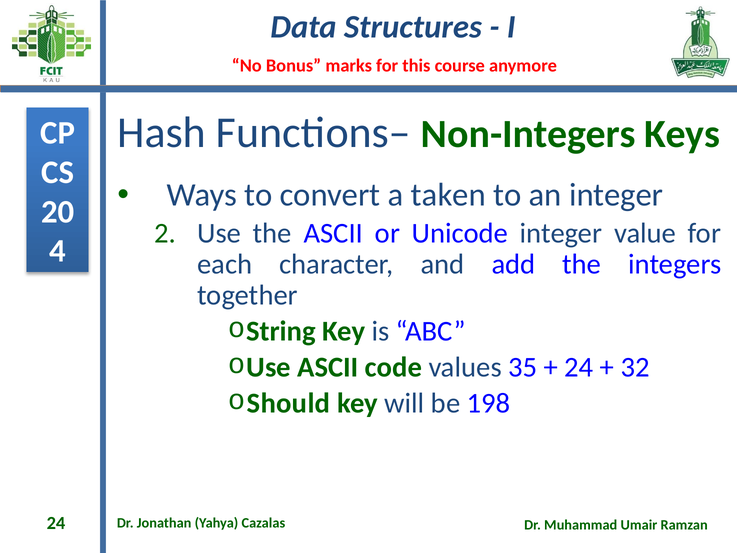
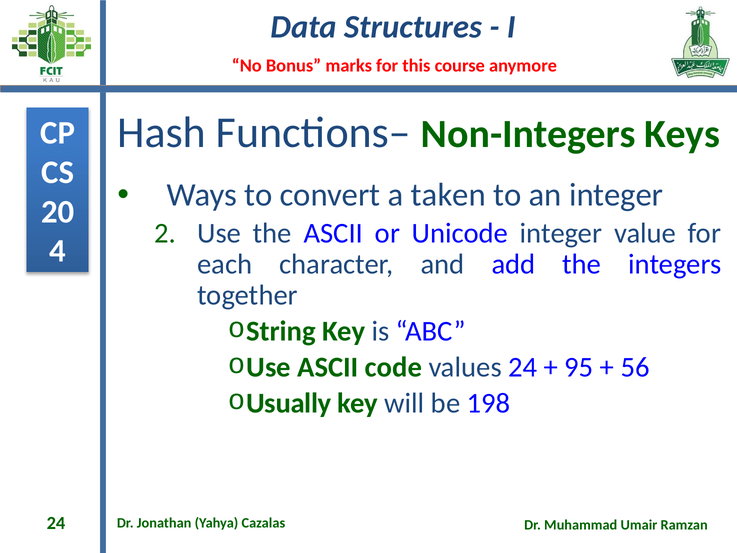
values 35: 35 -> 24 (523, 367)
24: 24 -> 95 (579, 367)
32: 32 -> 56 (635, 367)
Should: Should -> Usually (289, 403)
